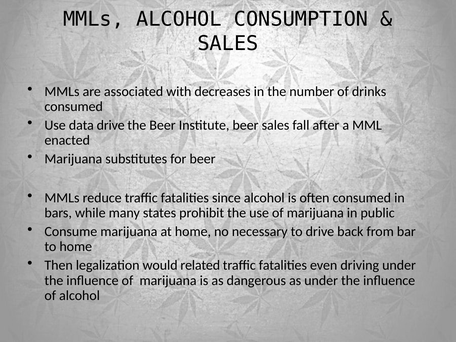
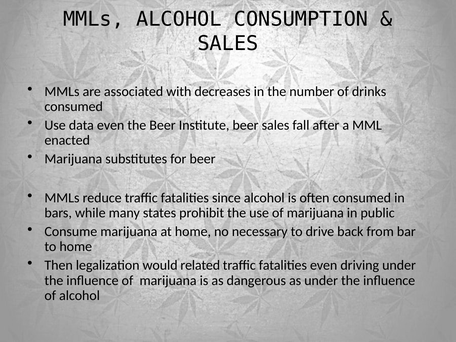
data drive: drive -> even (111, 125)
